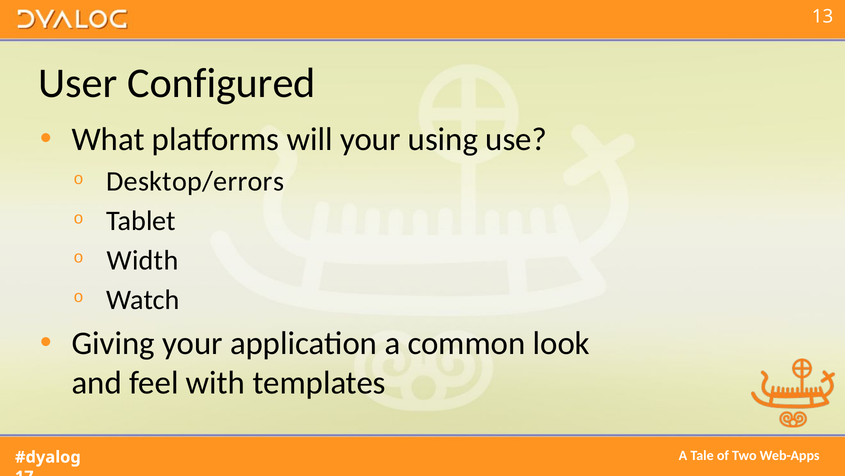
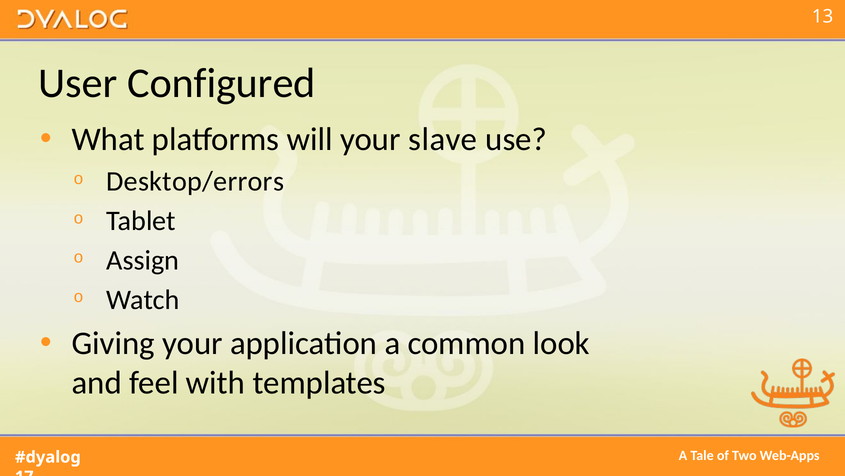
using: using -> slave (443, 139)
Width: Width -> Assign (143, 260)
